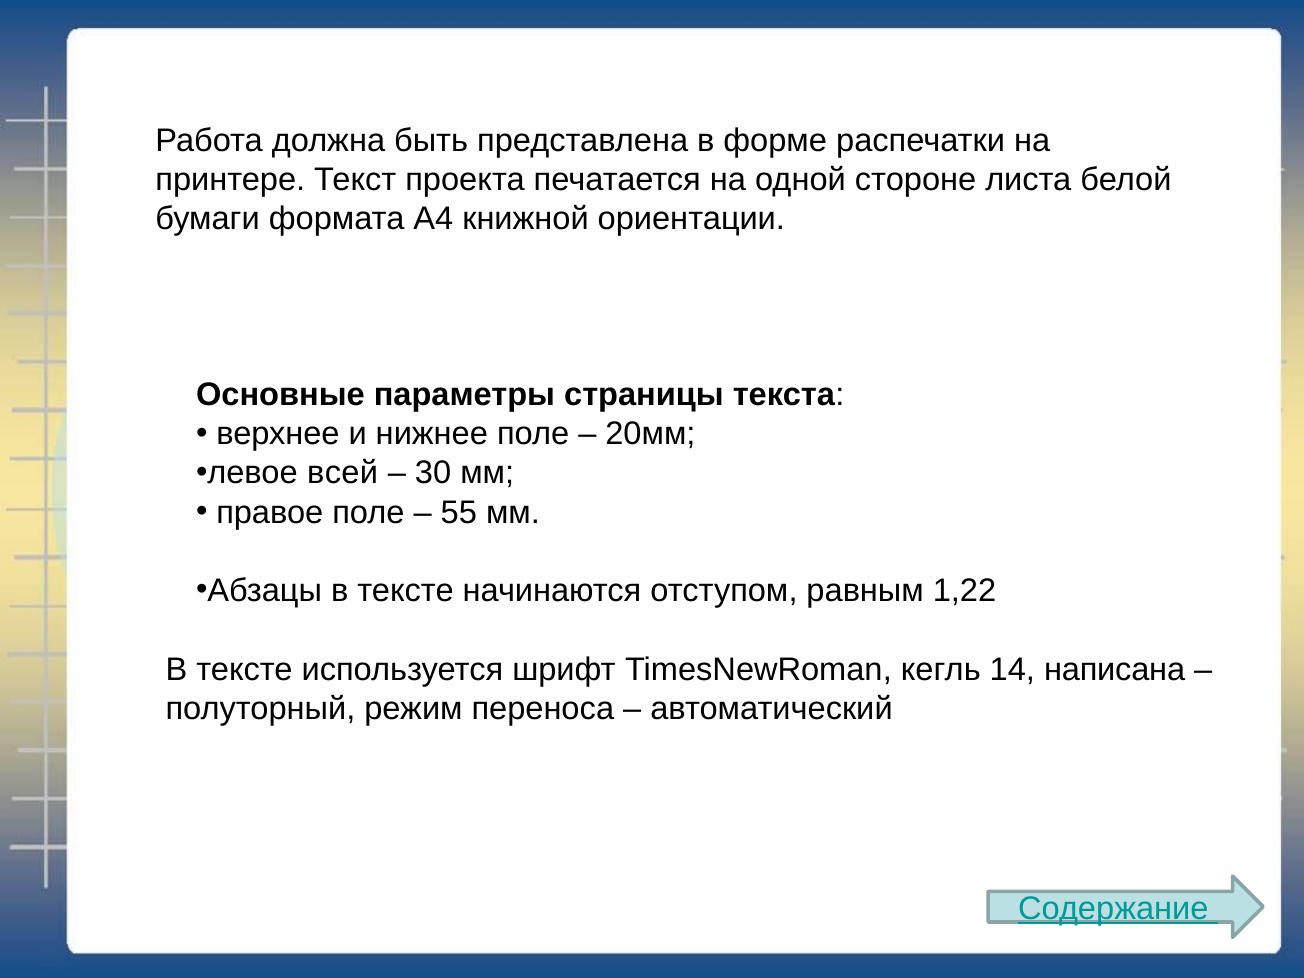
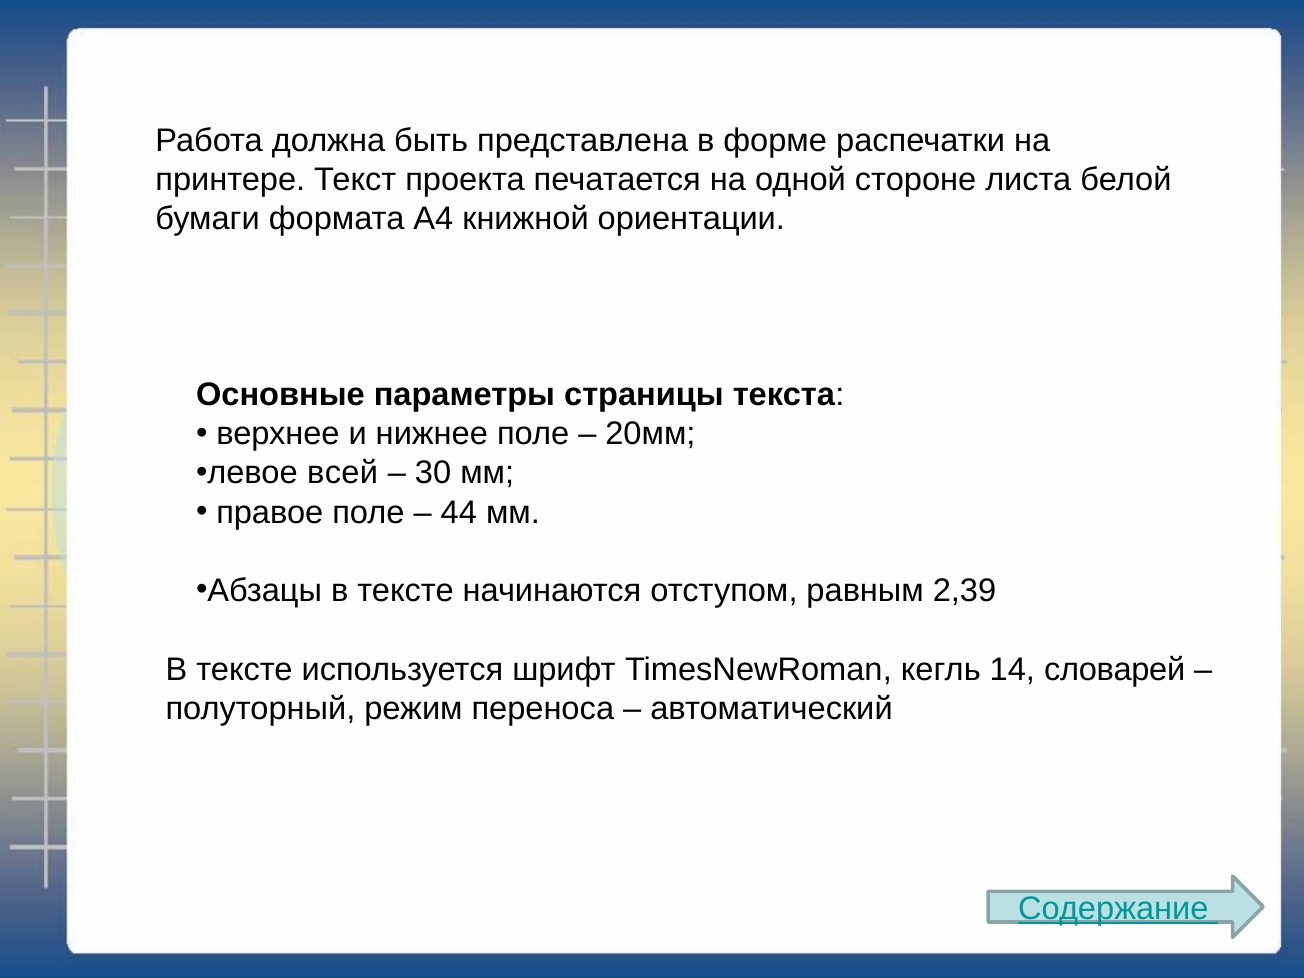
55: 55 -> 44 (459, 512)
1,22: 1,22 -> 2,39 (965, 591)
написана: написана -> словарей (1115, 670)
